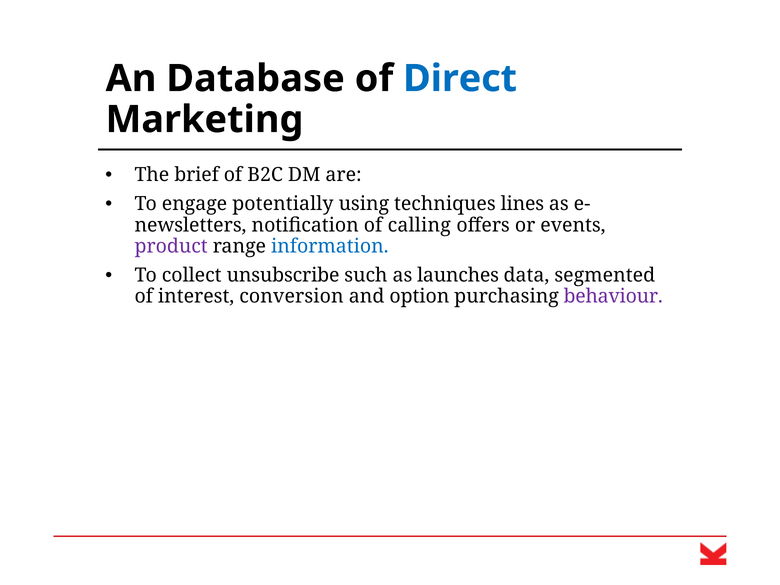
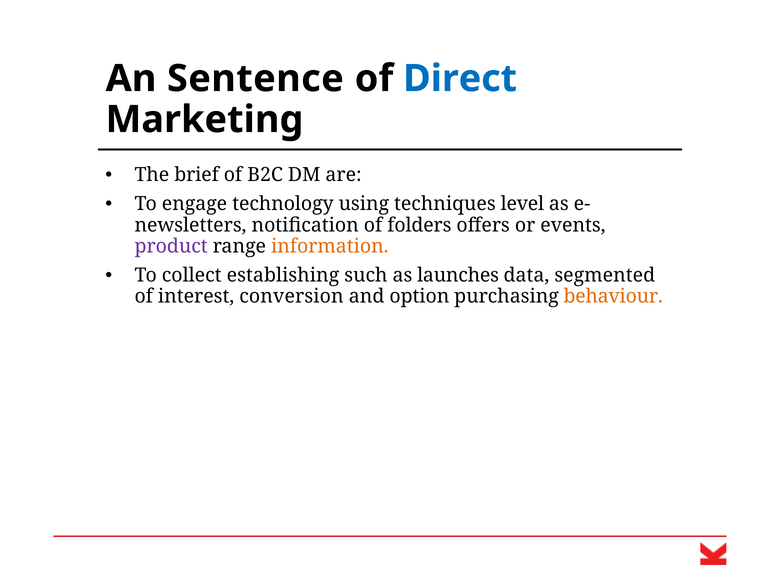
Database: Database -> Sentence (255, 79)
potentially: potentially -> technology (283, 204)
lines: lines -> level (522, 204)
calling: calling -> folders (419, 225)
information colour: blue -> orange (330, 246)
unsubscribe: unsubscribe -> establishing (283, 275)
behaviour colour: purple -> orange (613, 296)
